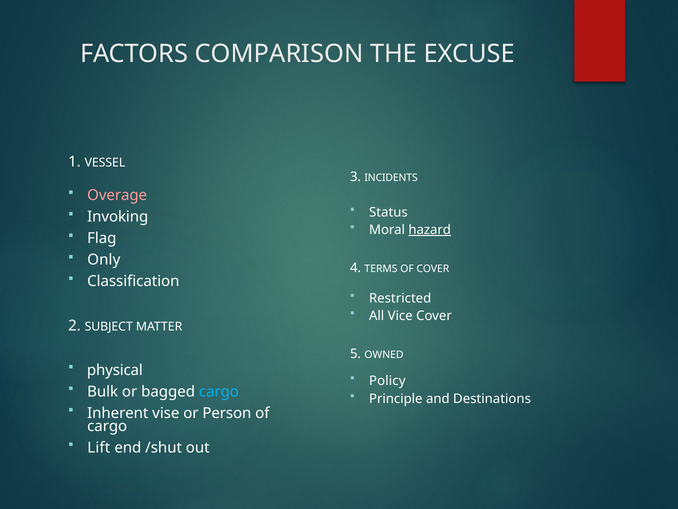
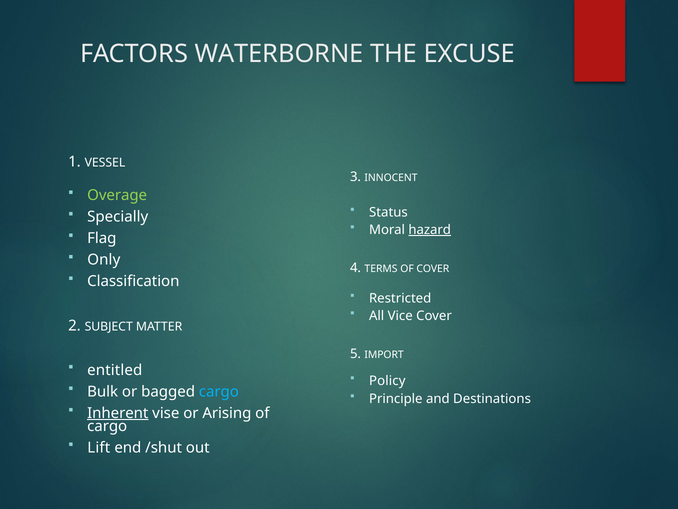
COMPARISON: COMPARISON -> WATERBORNE (279, 54)
INCIDENTS: INCIDENTS -> INNOCENT (391, 178)
Overage colour: pink -> light green (117, 195)
Invoking: Invoking -> Specially (118, 217)
OWNED: OWNED -> IMPORT (384, 355)
physical: physical -> entitled (115, 370)
Inherent underline: none -> present (118, 413)
Person: Person -> Arising (227, 413)
